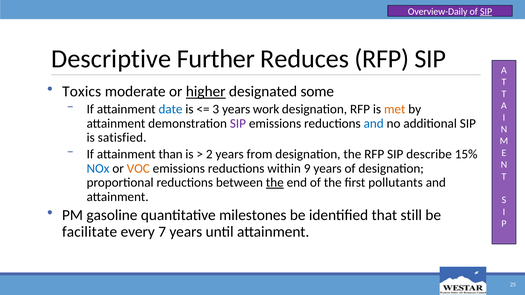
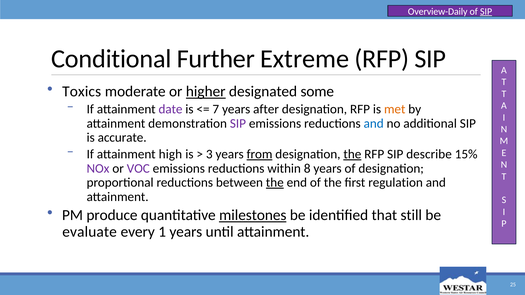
Descriptive: Descriptive -> Conditional (111, 59)
Reduces: Reduces -> Extreme (305, 59)
date colour: blue -> purple (171, 109)
3: 3 -> 7 (216, 109)
work: work -> after (266, 109)
satisfied: satisfied -> accurate (122, 138)
than: than -> high (170, 154)
2: 2 -> 3 (209, 154)
from underline: none -> present (260, 154)
the underline: none -> present (352, 154)
NOx colour: blue -> purple (98, 169)
VOC colour: orange -> purple (138, 169)
9: 9 -> 8 (307, 169)
pollutants: pollutants -> regulation (396, 183)
gasoline: gasoline -> produce (112, 215)
milestones underline: none -> present (253, 215)
facilitate: facilitate -> evaluate (90, 232)
7: 7 -> 1 (162, 232)
